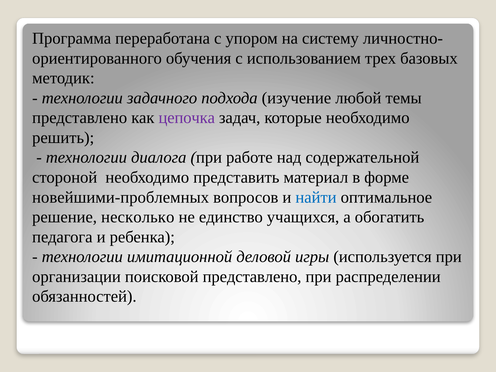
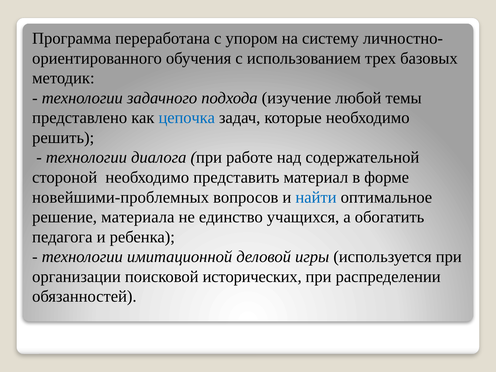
цепочка colour: purple -> blue (187, 118)
несколько: несколько -> материала (138, 217)
поисковой представлено: представлено -> исторических (252, 277)
